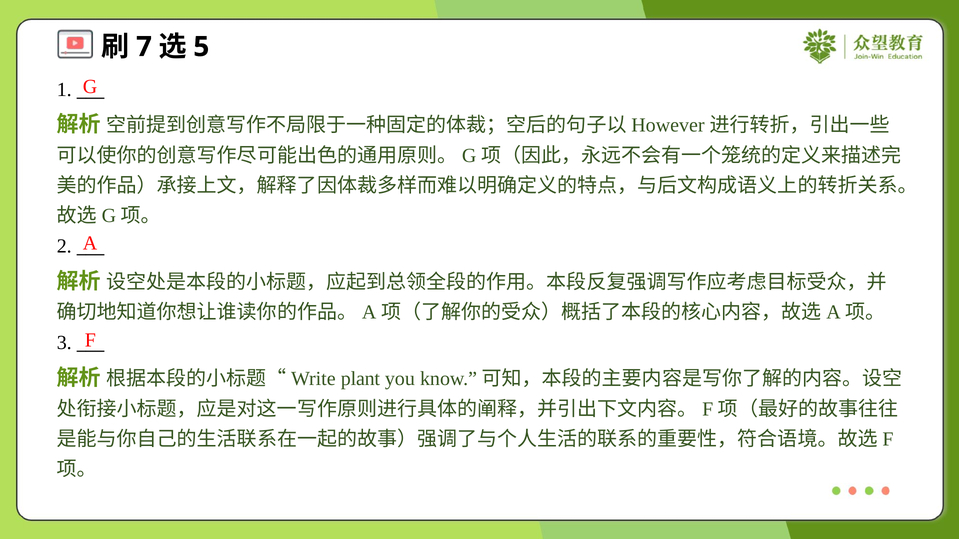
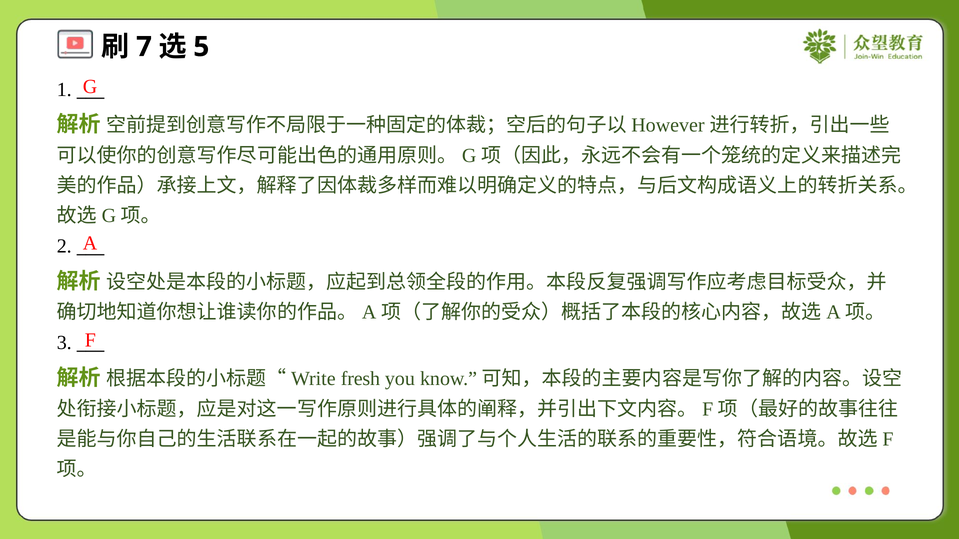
plant: plant -> fresh (360, 379)
